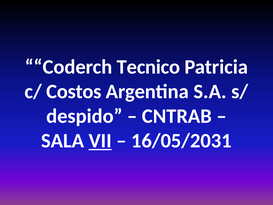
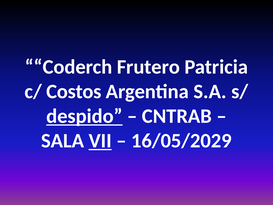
Tecnico: Tecnico -> Frutero (148, 67)
despido underline: none -> present (84, 116)
16/05/2031: 16/05/2031 -> 16/05/2029 (181, 141)
